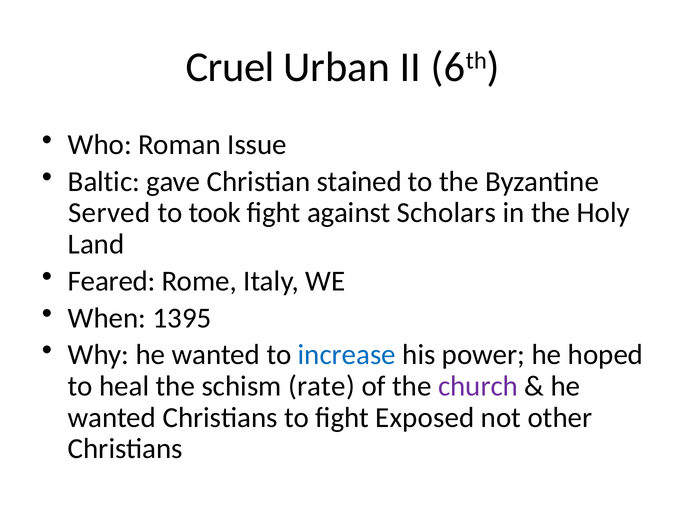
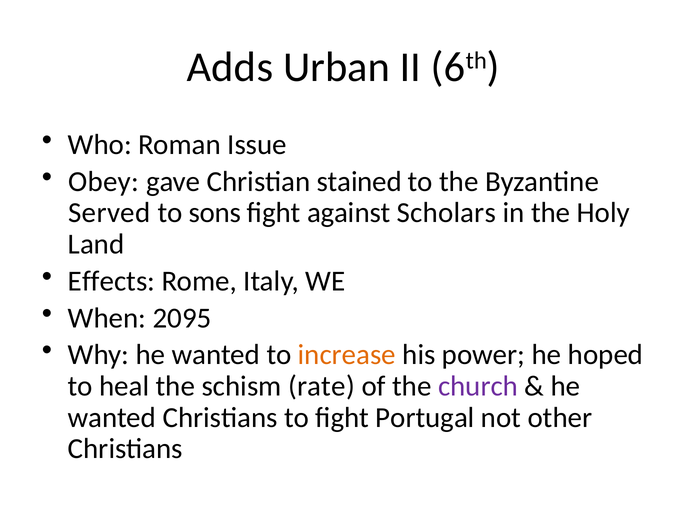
Cruel: Cruel -> Adds (230, 67)
Baltic: Baltic -> Obey (104, 182)
took: took -> sons (215, 213)
Feared: Feared -> Effects (111, 281)
1395: 1395 -> 2095 (182, 318)
increase colour: blue -> orange (347, 355)
Exposed: Exposed -> Portugal (425, 418)
